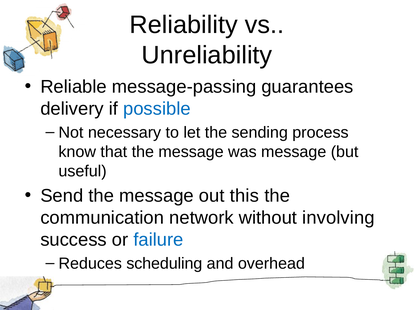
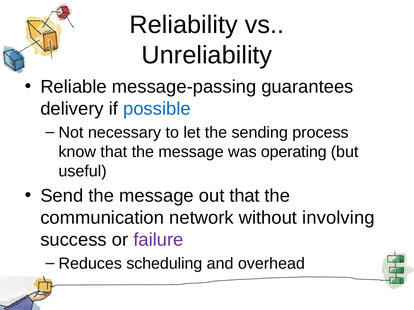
was message: message -> operating (294, 152)
out this: this -> that (245, 196)
failure colour: blue -> purple (158, 240)
